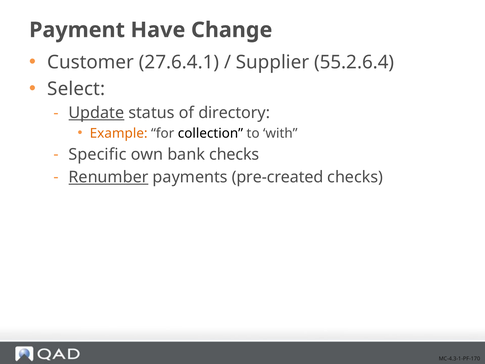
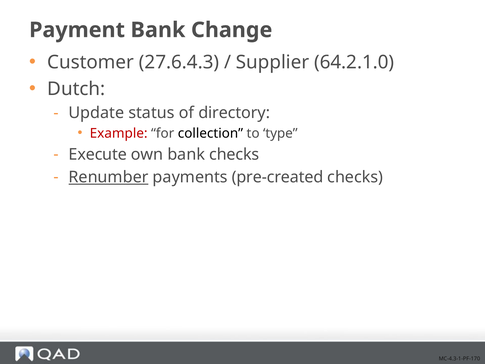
Payment Have: Have -> Bank (158, 30)
27.6.4.1: 27.6.4.1 -> 27.6.4.3 (179, 62)
55.2.6.4: 55.2.6.4 -> 64.2.1.0 (354, 62)
Select: Select -> Dutch (76, 89)
Update underline: present -> none (96, 113)
Example colour: orange -> red (119, 133)
with: with -> type (280, 133)
Specific: Specific -> Execute (98, 154)
